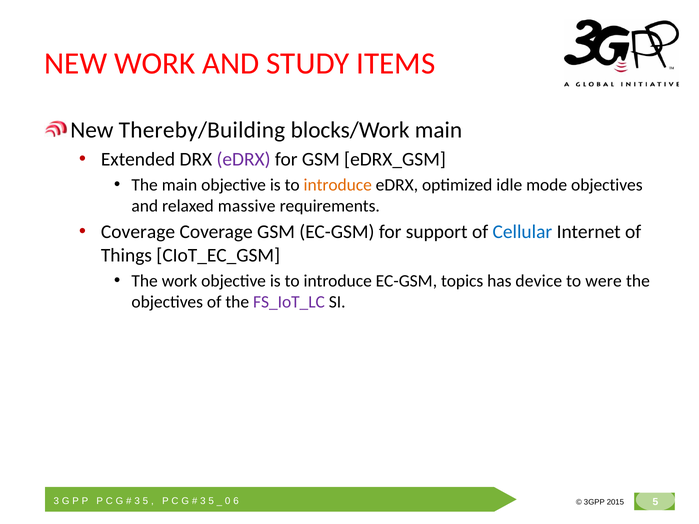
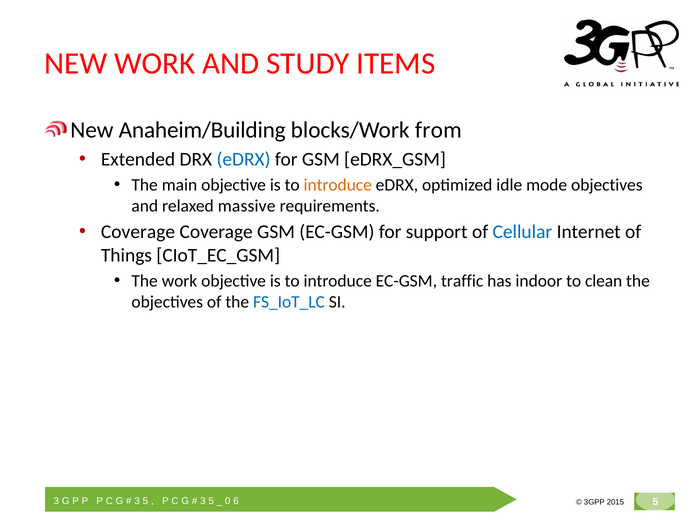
Thereby/Building: Thereby/Building -> Anaheim/Building (202, 130)
blocks/Work main: main -> from (438, 130)
eDRX colour: purple -> blue (244, 160)
topics: topics -> traffic (462, 281)
device: device -> indoor (539, 281)
were: were -> clean (604, 281)
FS_IoT_LC colour: purple -> blue (289, 302)
